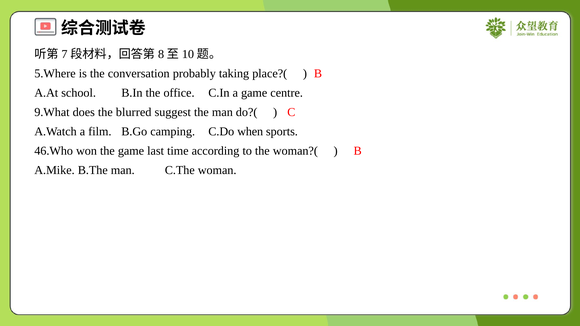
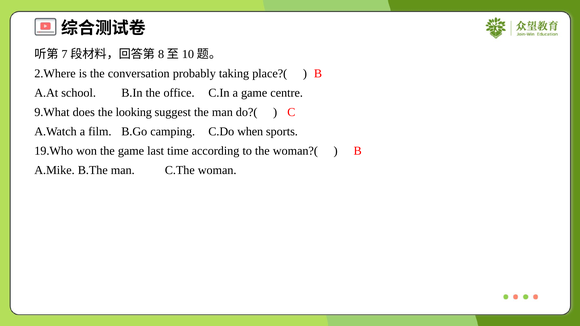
5.Where: 5.Where -> 2.Where (55, 74)
blurred: blurred -> looking (134, 112)
46.Who: 46.Who -> 19.Who (54, 151)
